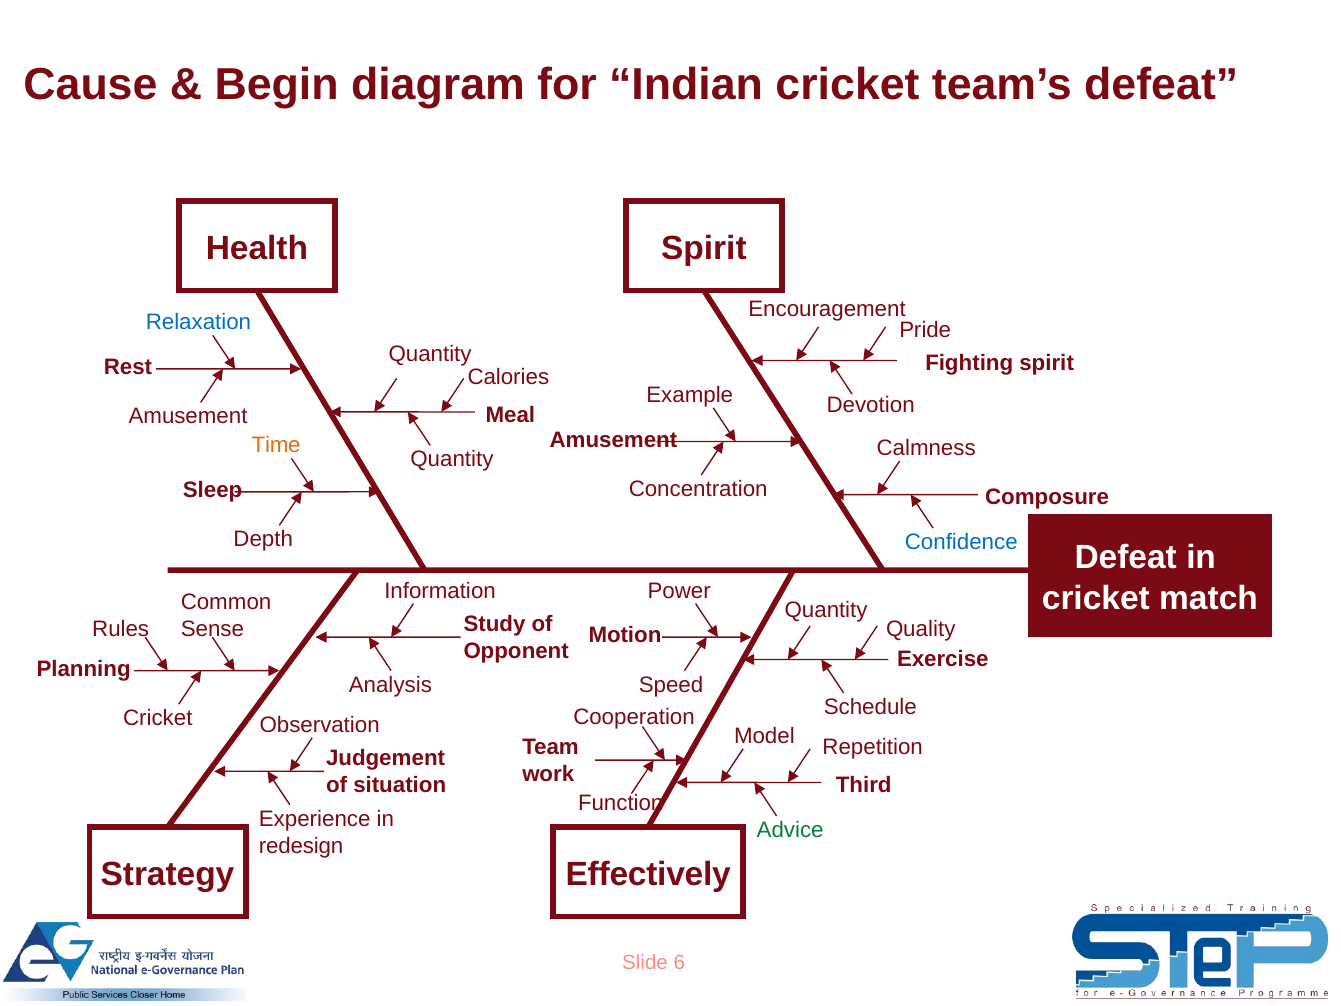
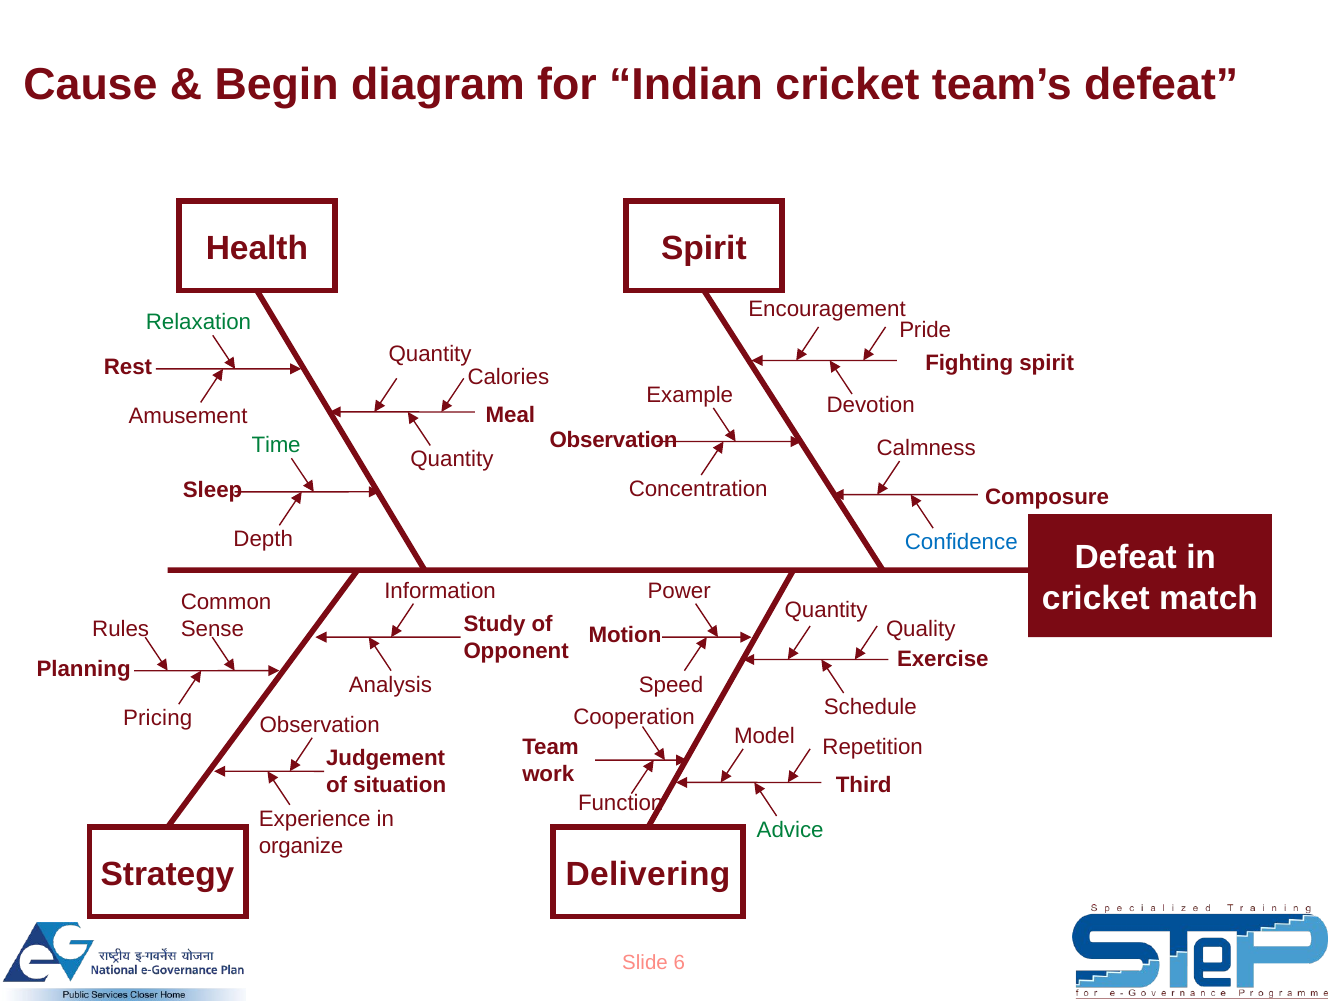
Relaxation colour: blue -> green (198, 323)
Amusement: Amusement -> Observation (614, 440)
Time colour: orange -> green (276, 445)
Cricket: Cricket -> Pricing (158, 718)
redesign: redesign -> organize (301, 845)
Effectively: Effectively -> Delivering (648, 874)
